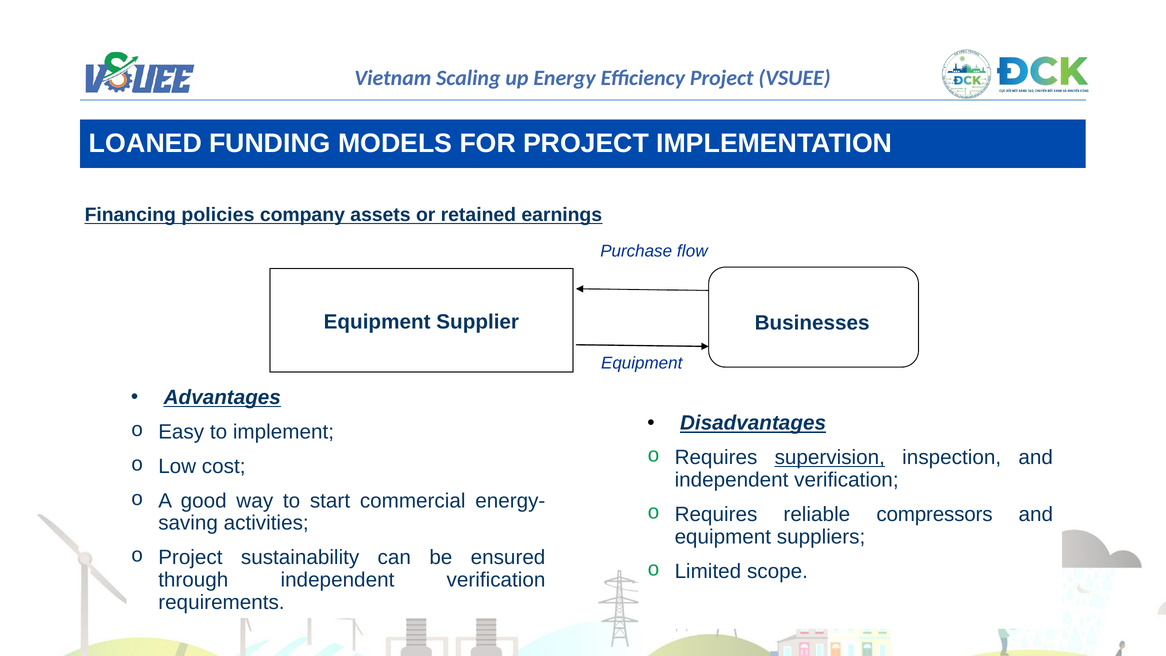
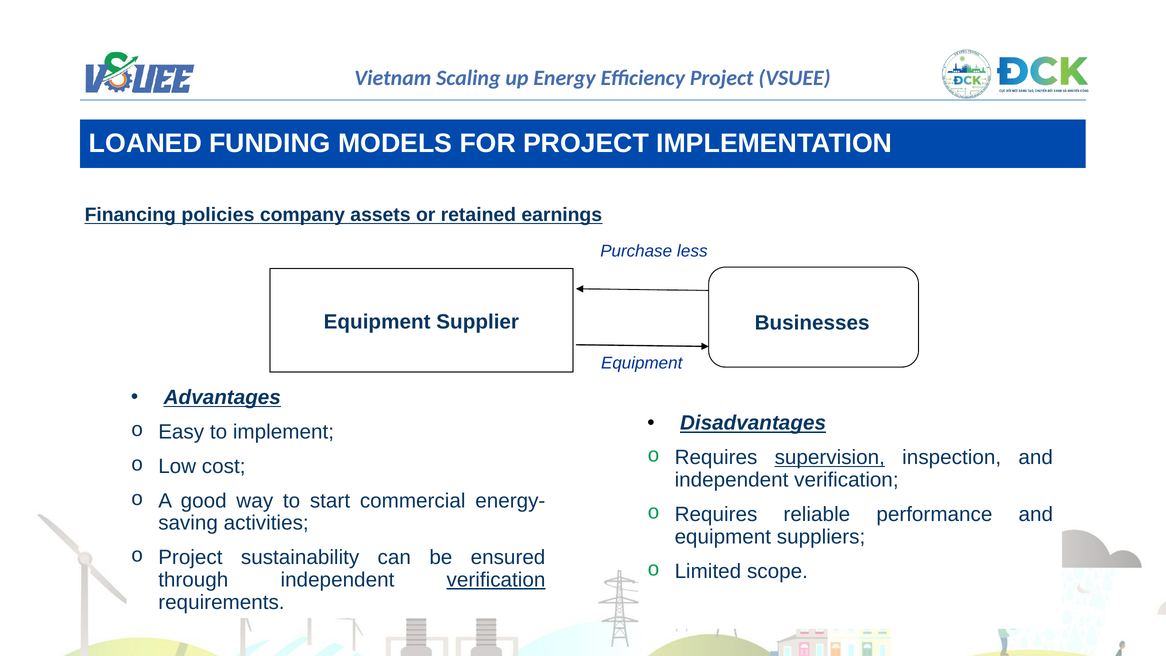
flow: flow -> less (692, 251)
compressors: compressors -> performance (934, 514)
verification underline: none -> present (496, 580)
